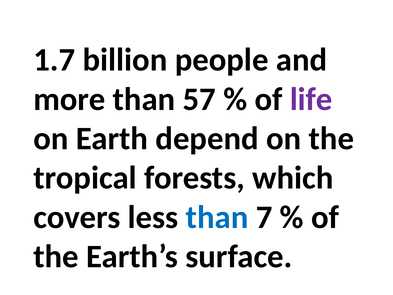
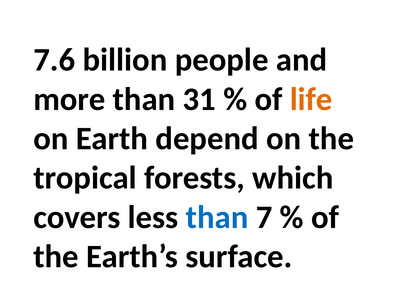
1.7: 1.7 -> 7.6 (54, 60)
57: 57 -> 31 (199, 99)
life colour: purple -> orange (311, 99)
